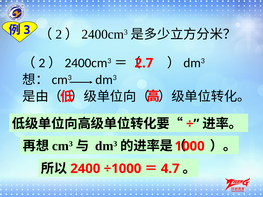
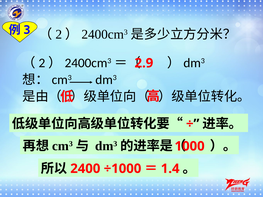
2.7: 2.7 -> 2.9 (144, 63)
4.7: 4.7 -> 1.4 (170, 169)
